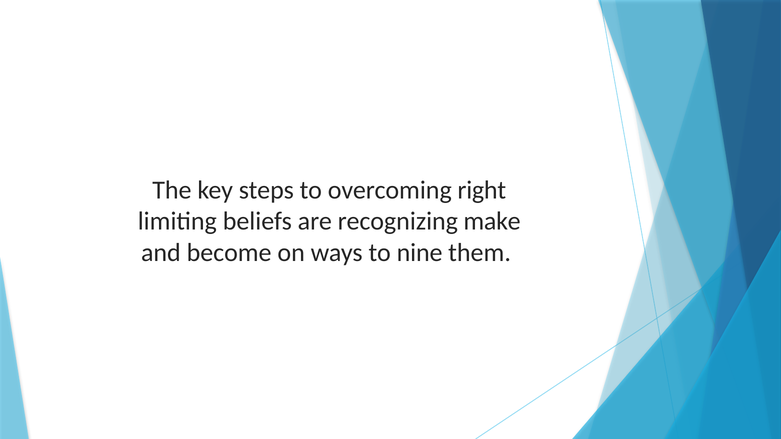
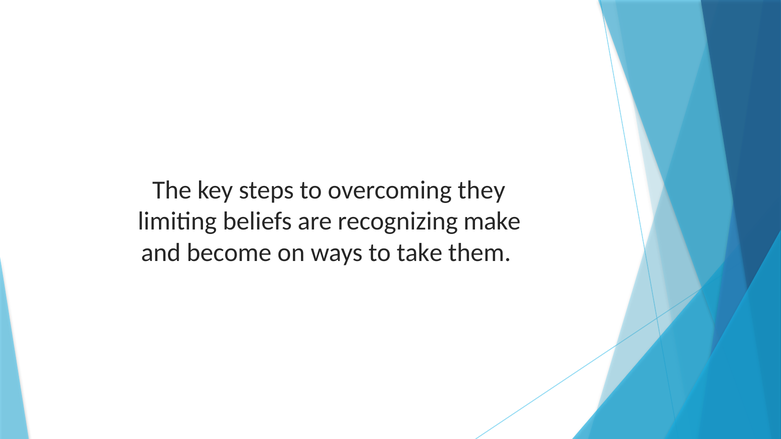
right: right -> they (482, 190)
nine: nine -> take (420, 253)
